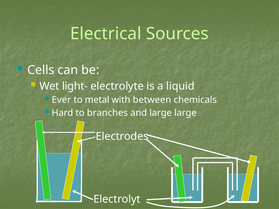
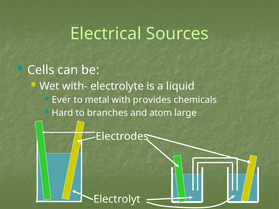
light-: light- -> with- (75, 86)
between: between -> provides (152, 100)
and large: large -> atom (161, 113)
